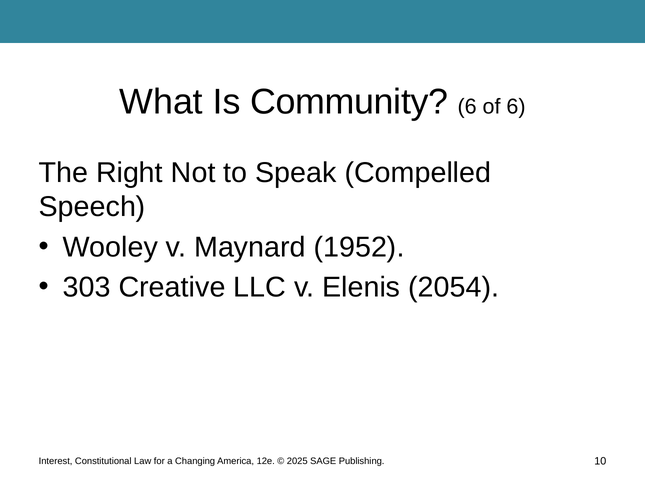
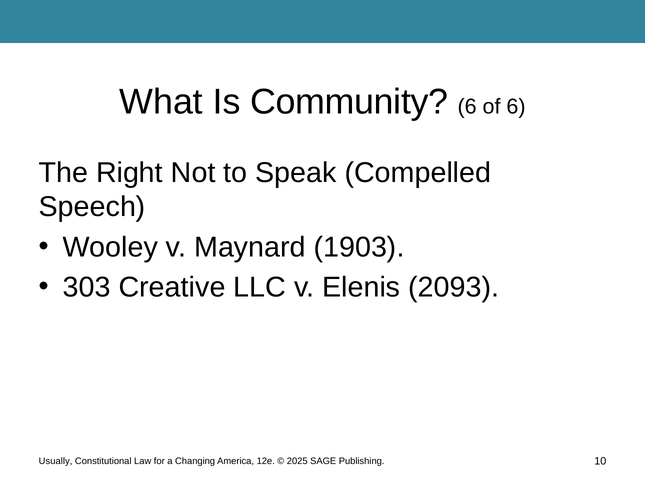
1952: 1952 -> 1903 (359, 247)
2054: 2054 -> 2093 (454, 288)
Interest: Interest -> Usually (56, 462)
